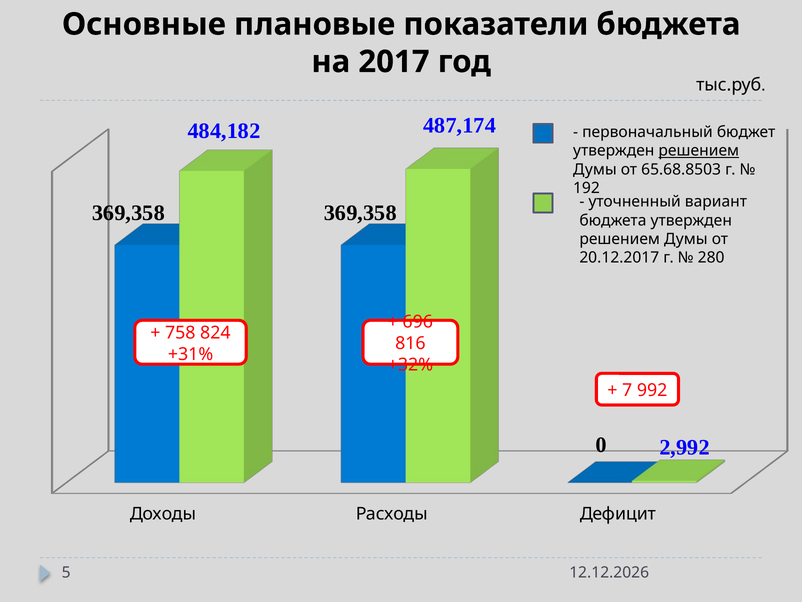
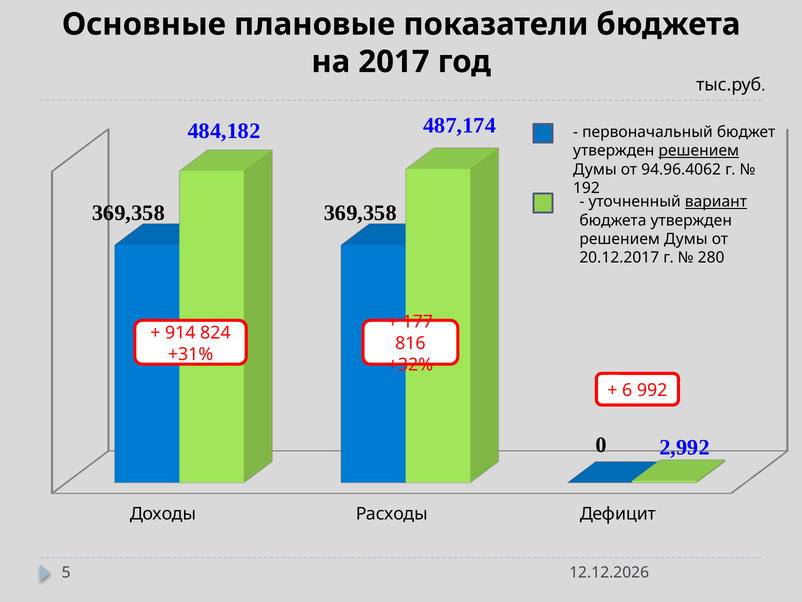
65.68.8503: 65.68.8503 -> 94.96.4062 (681, 169)
вариант underline: none -> present (716, 201)
696: 696 -> 177 (418, 322)
758: 758 -> 914 (180, 333)
7: 7 -> 6 (627, 390)
